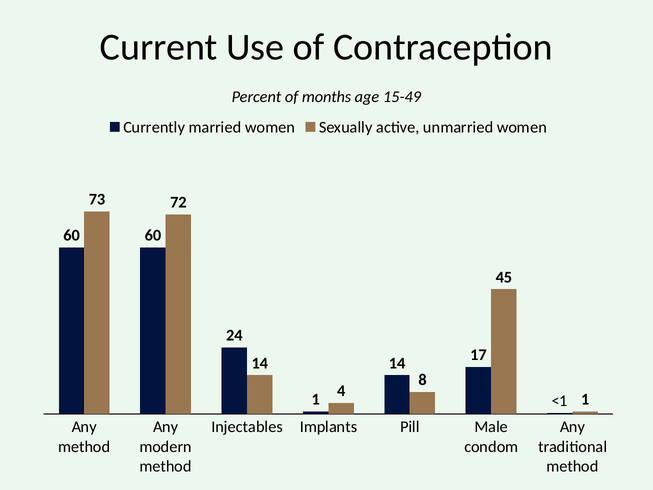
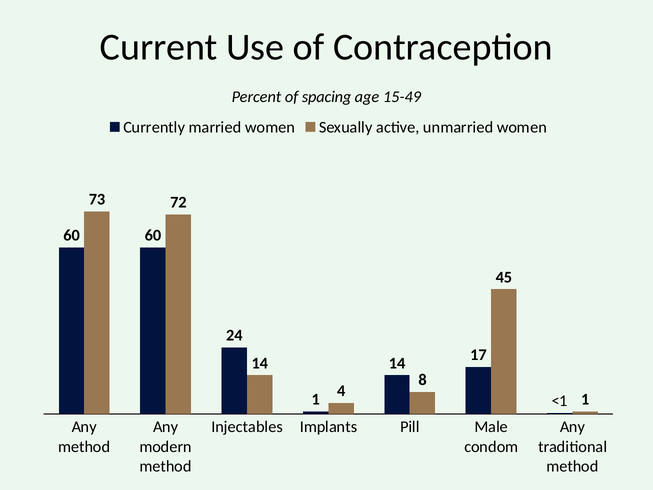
months: months -> spacing (327, 97)
